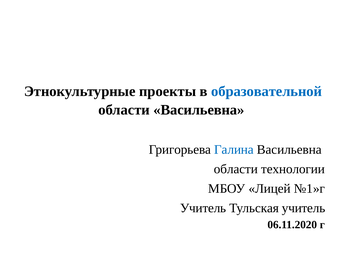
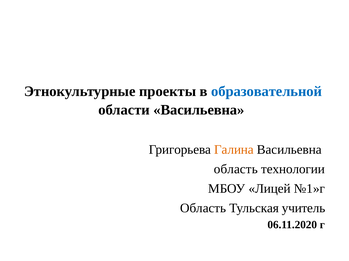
Галина colour: blue -> orange (234, 150)
области: области -> область (236, 170)
Учитель: Учитель -> Область (203, 209)
